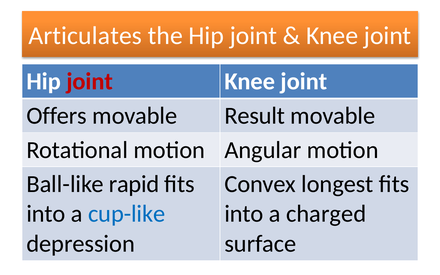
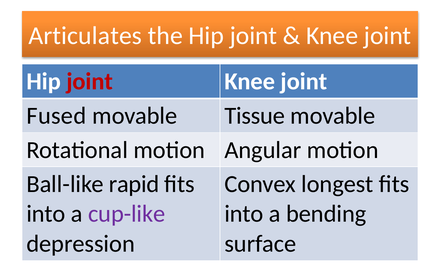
Offers: Offers -> Fused (56, 116)
Result: Result -> Tissue (255, 116)
cup-like colour: blue -> purple (127, 214)
charged: charged -> bending (326, 214)
